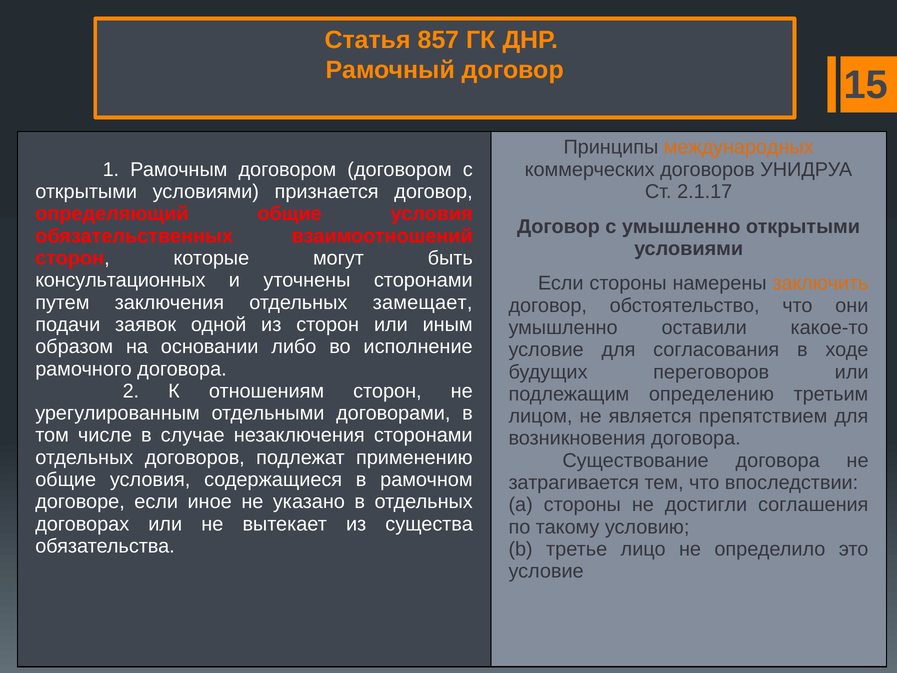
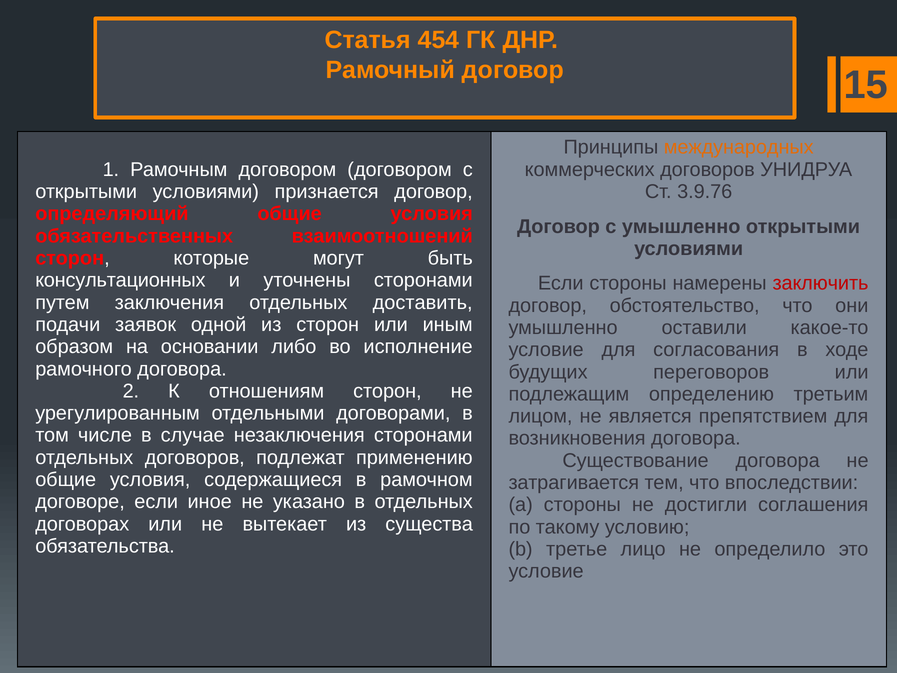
857: 857 -> 454 (439, 40)
2.1.17: 2.1.17 -> 3.9.76 (705, 192)
заключить colour: orange -> red (820, 283)
замещает: замещает -> доставить (423, 302)
